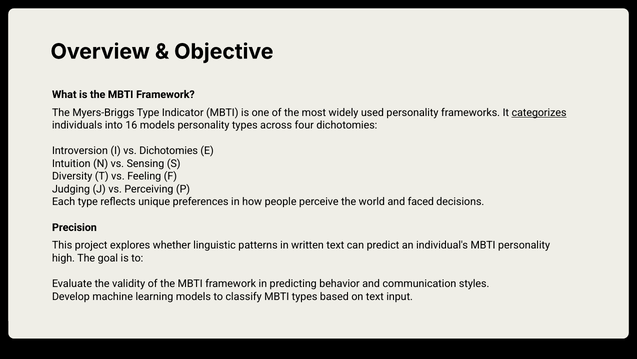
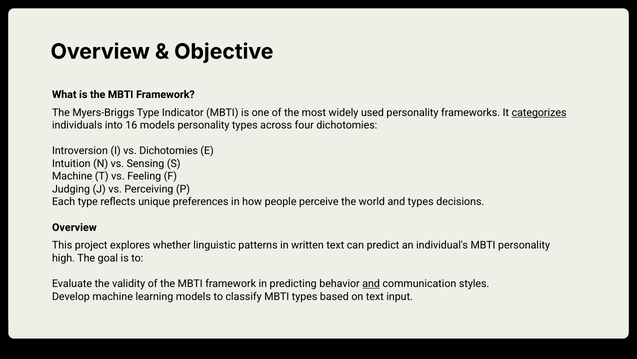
Diversity: Diversity -> Machine (72, 176)
and faced: faced -> types (421, 202)
Precision: Precision -> Overview (74, 227)
and underline: none -> present (371, 283)
